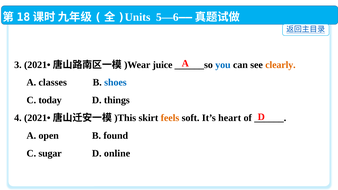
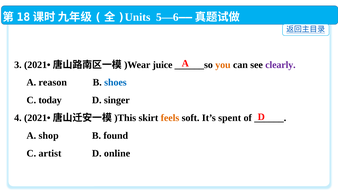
you colour: blue -> orange (223, 65)
clearly colour: orange -> purple (280, 65)
classes: classes -> reason (53, 83)
things: things -> singer (117, 100)
heart: heart -> spent (230, 118)
open: open -> shop (49, 136)
sugar: sugar -> artist (50, 154)
